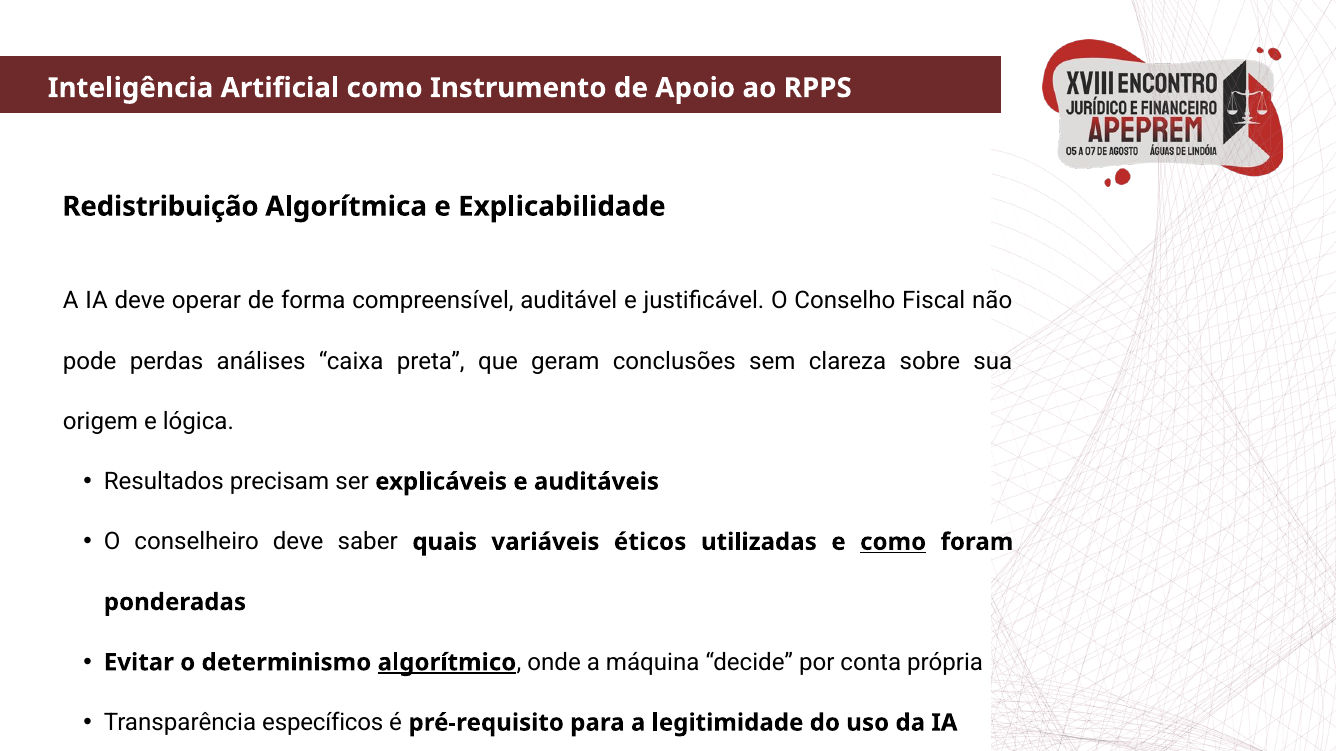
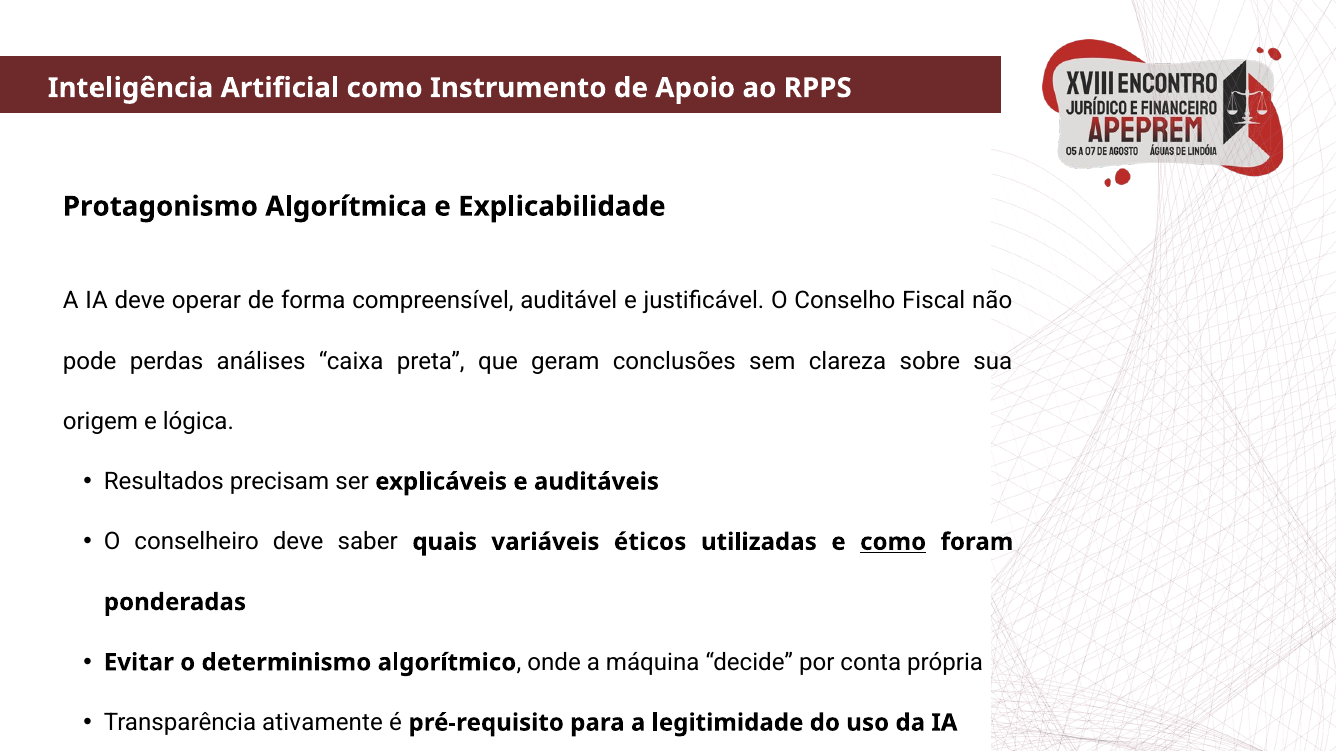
Redistribuição: Redistribuição -> Protagonismo (160, 207)
algorítmico underline: present -> none (447, 663)
específicos: específicos -> ativamente (323, 723)
